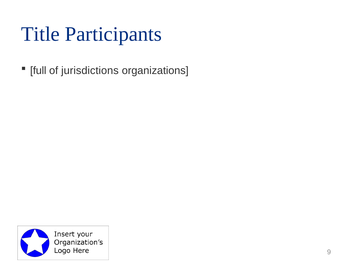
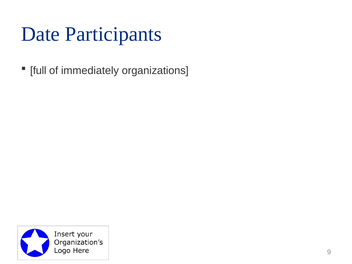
Title: Title -> Date (40, 34)
jurisdictions: jurisdictions -> immediately (90, 71)
